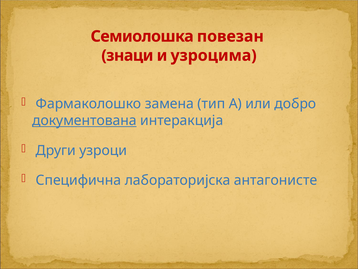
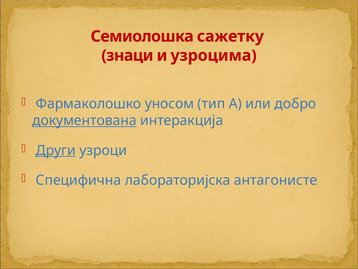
повезан: повезан -> сажетку (230, 36)
замена: замена -> уносом (169, 104)
Други underline: none -> present (56, 150)
